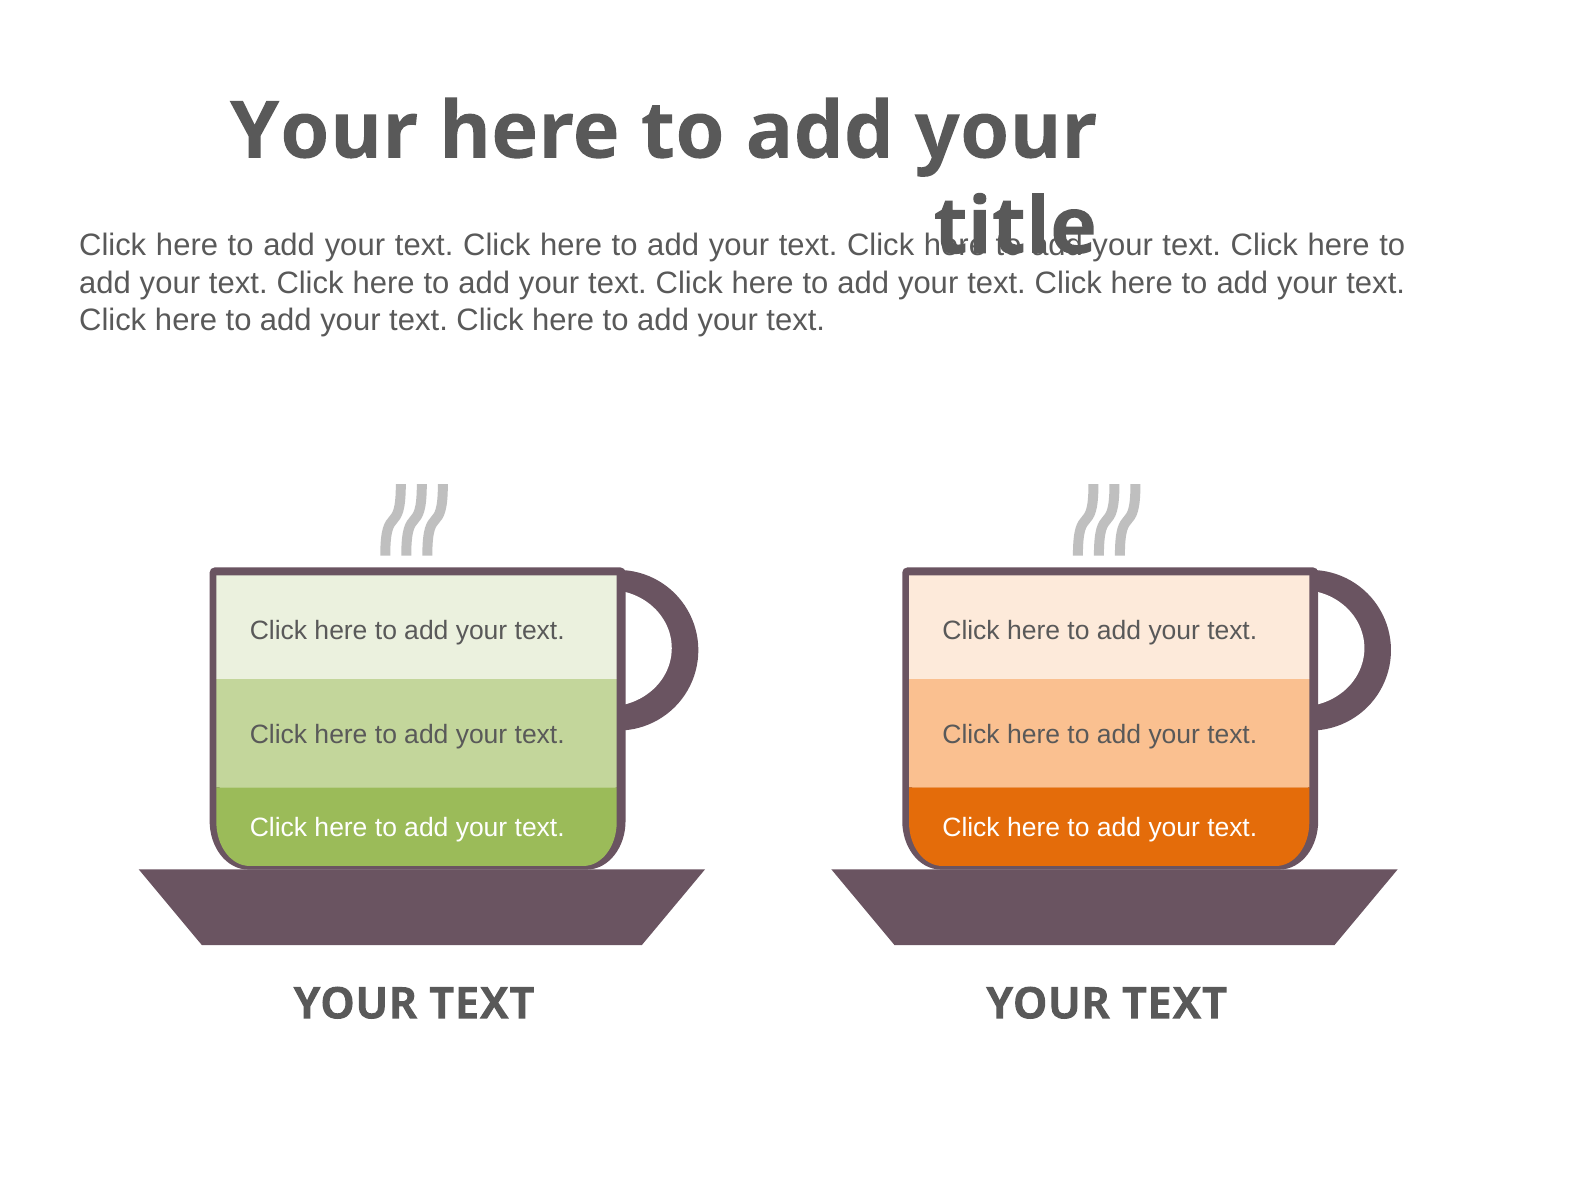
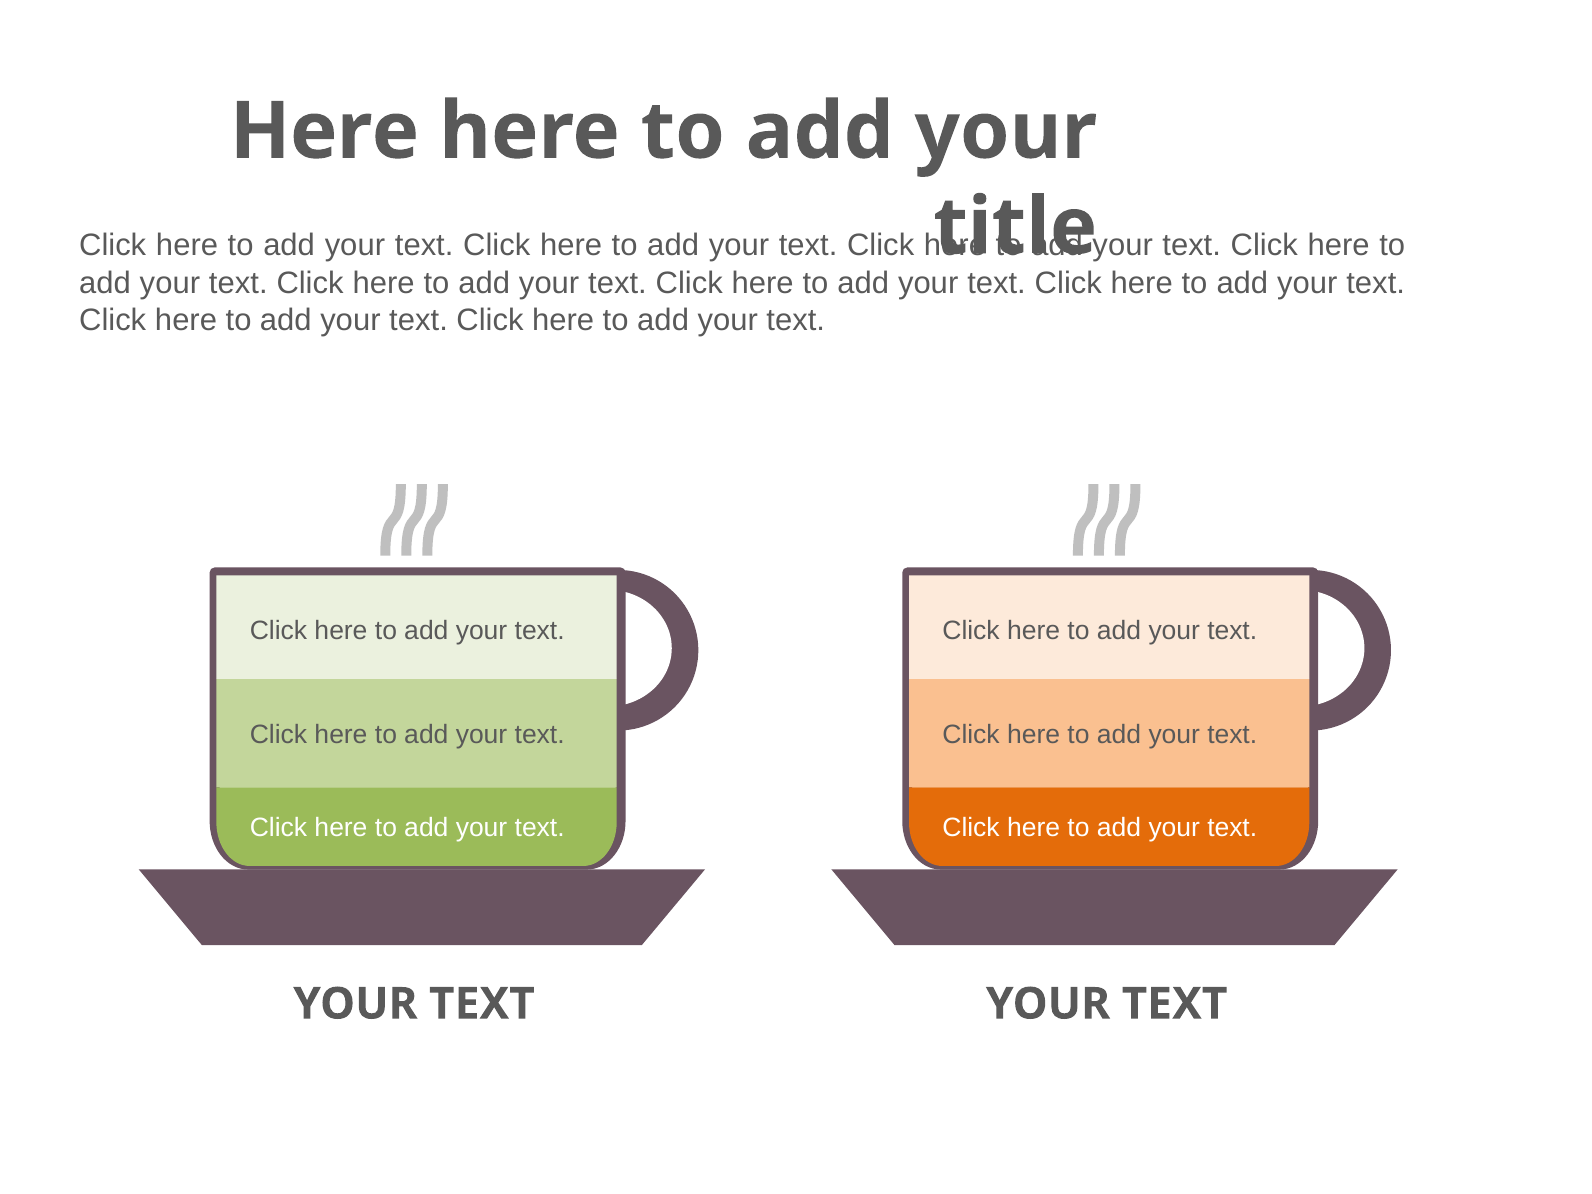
Your: Your -> Here (324, 132)
